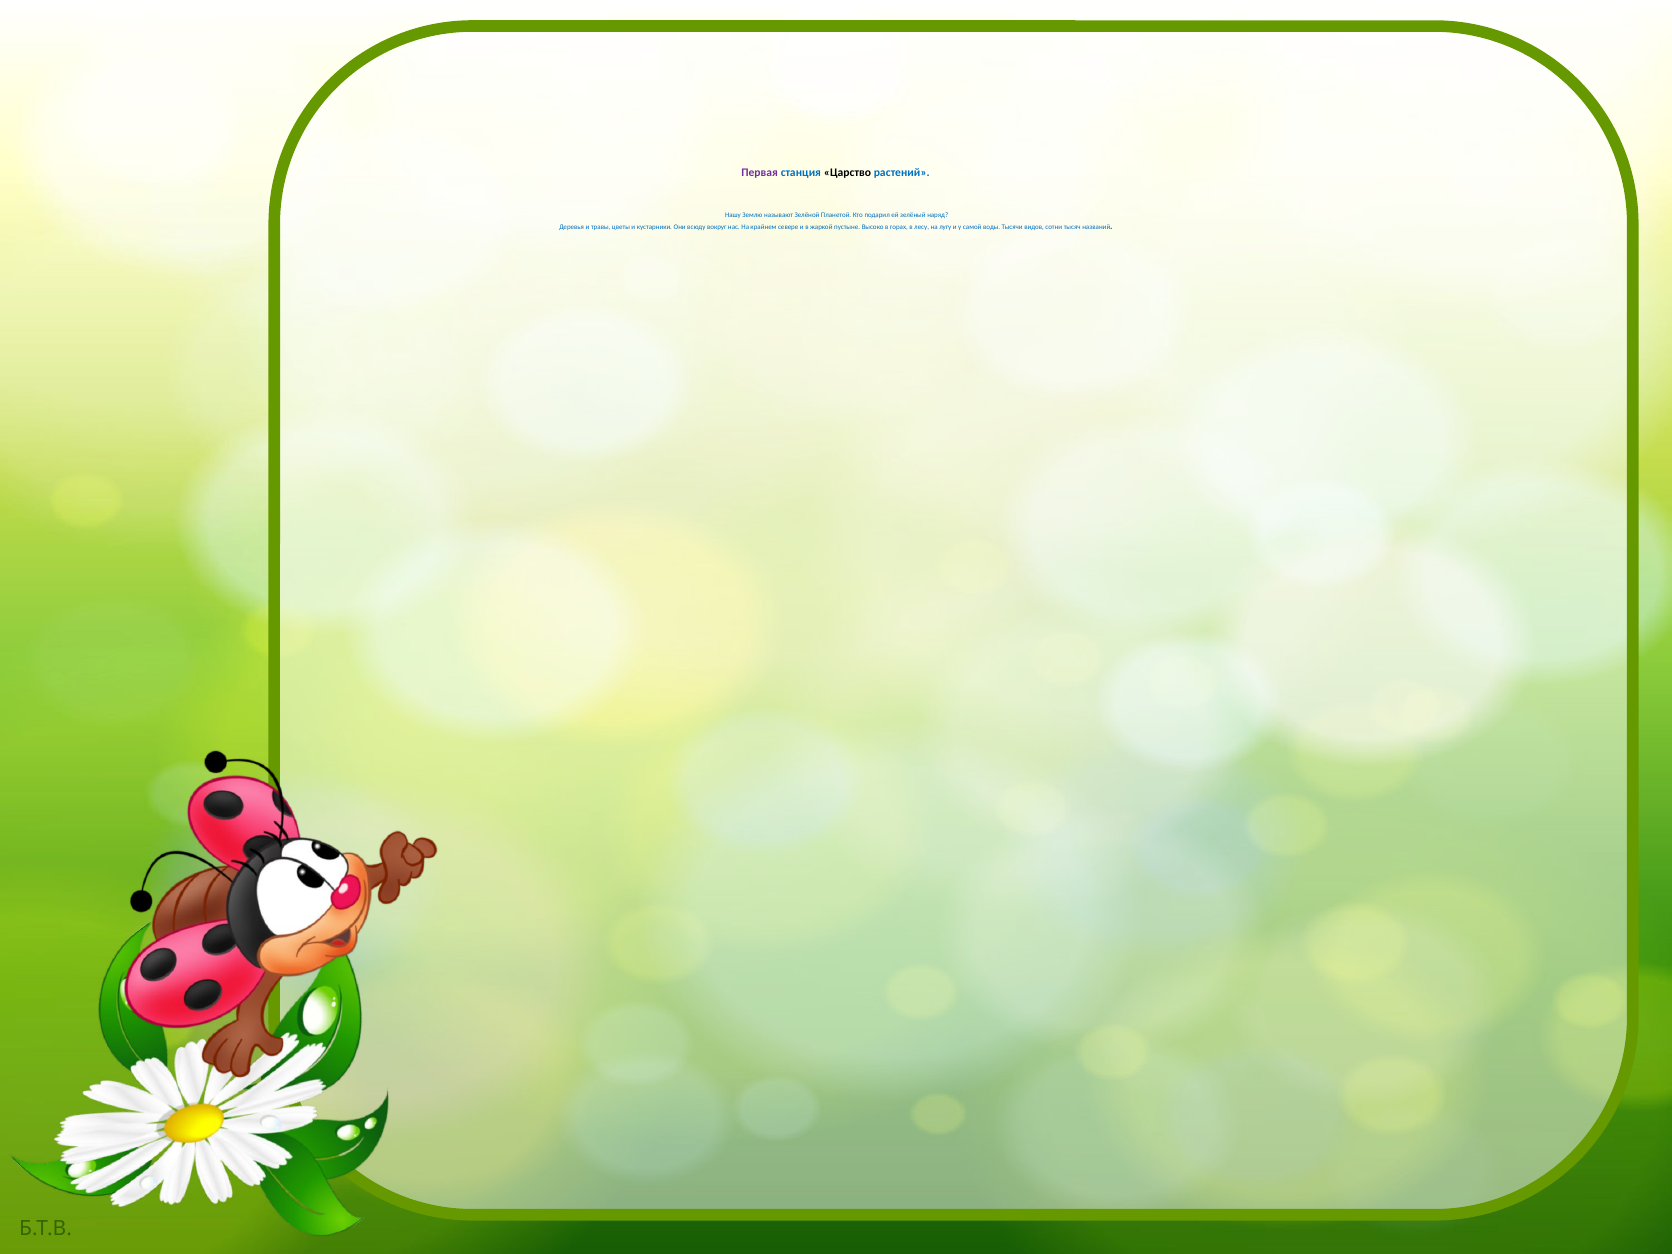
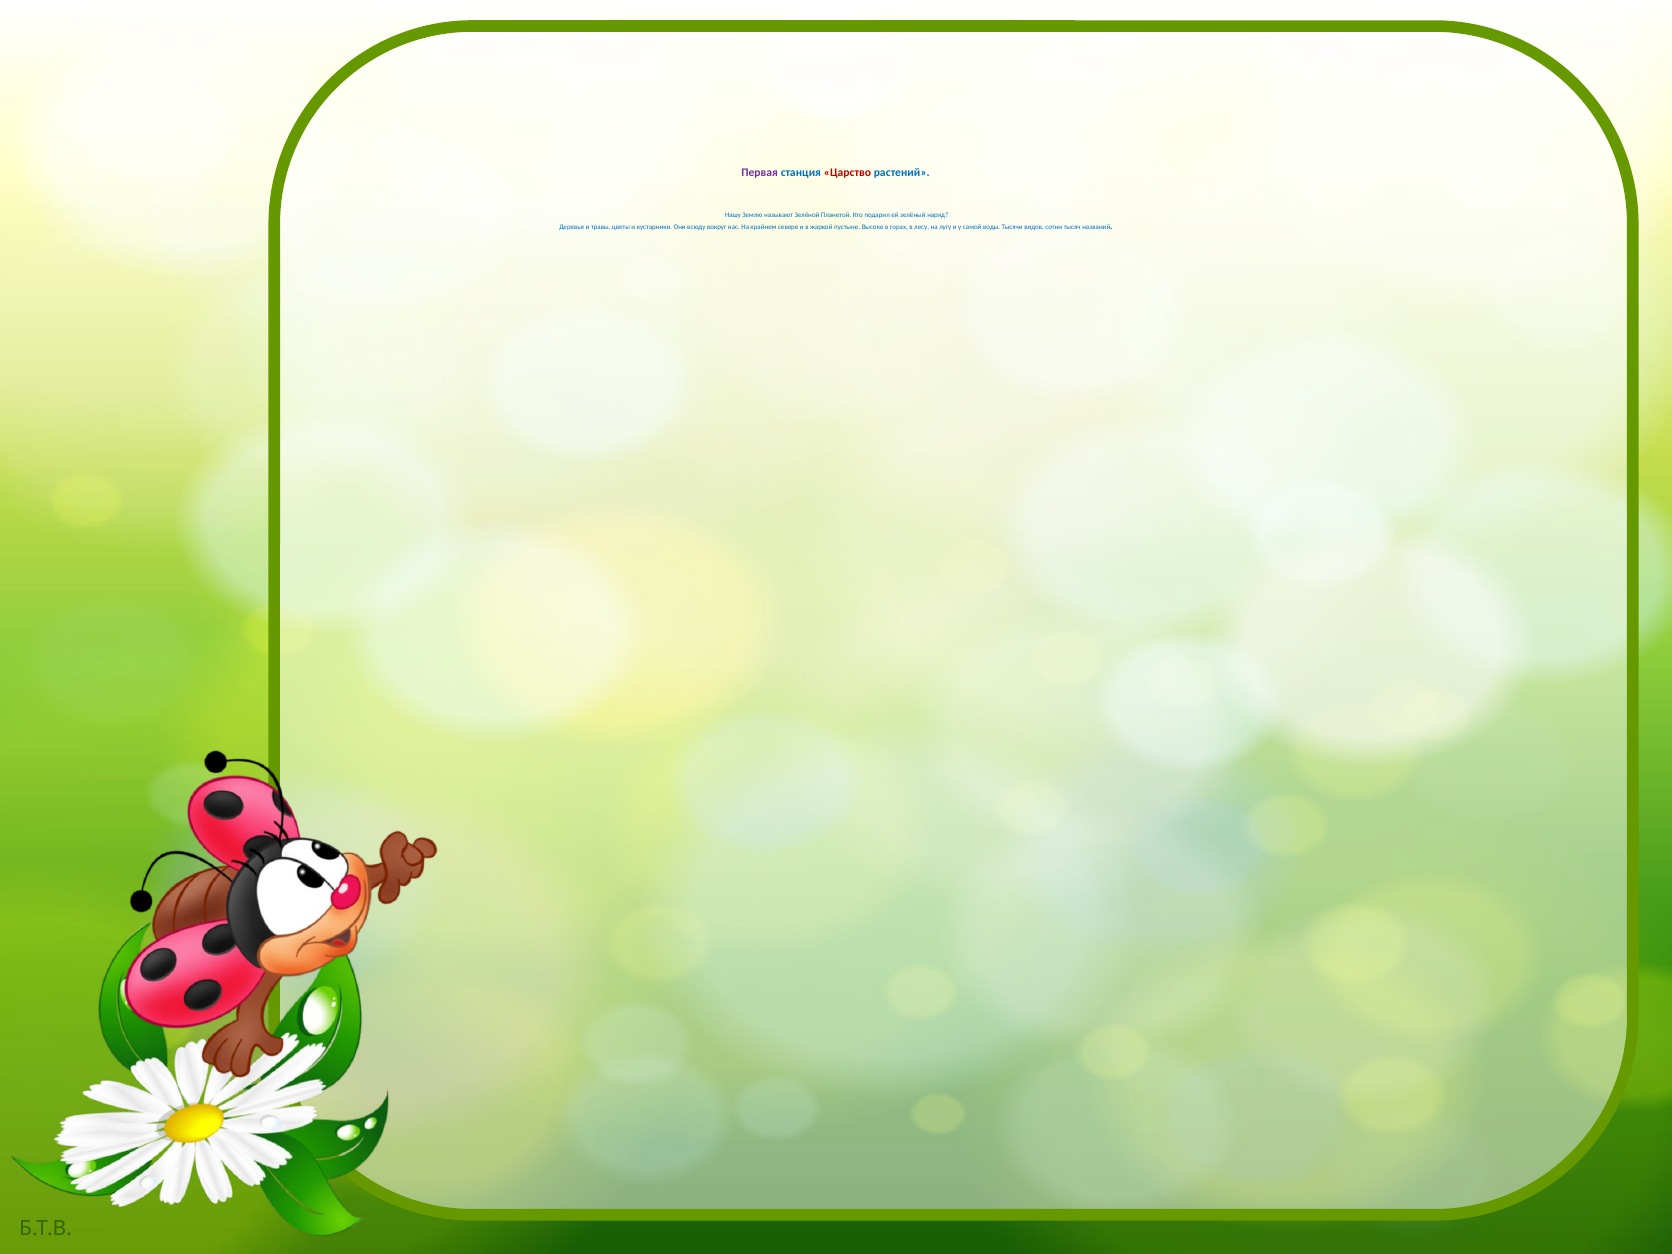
Царство colour: black -> red (847, 173)
